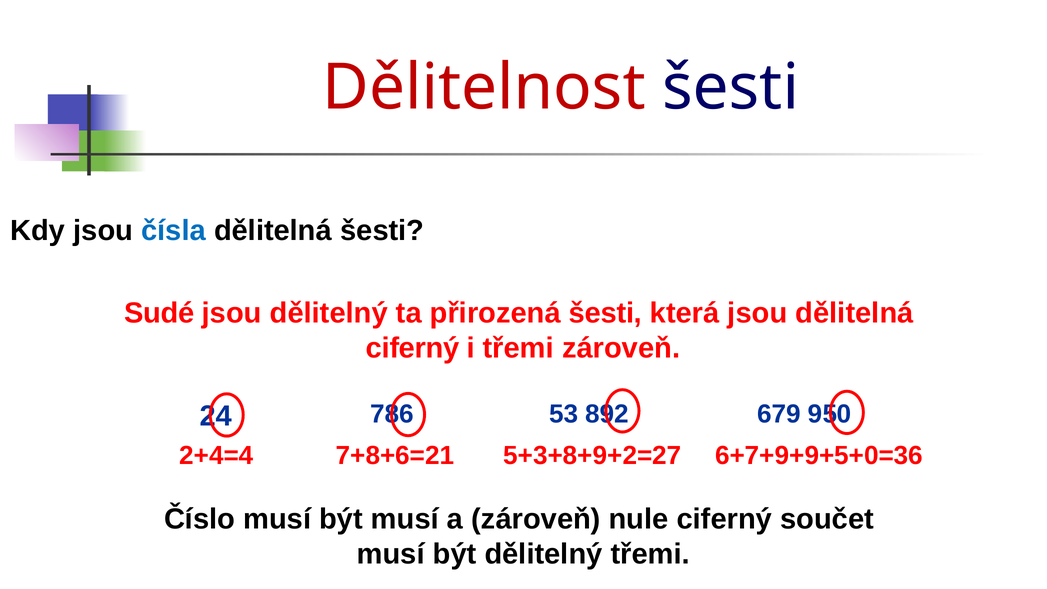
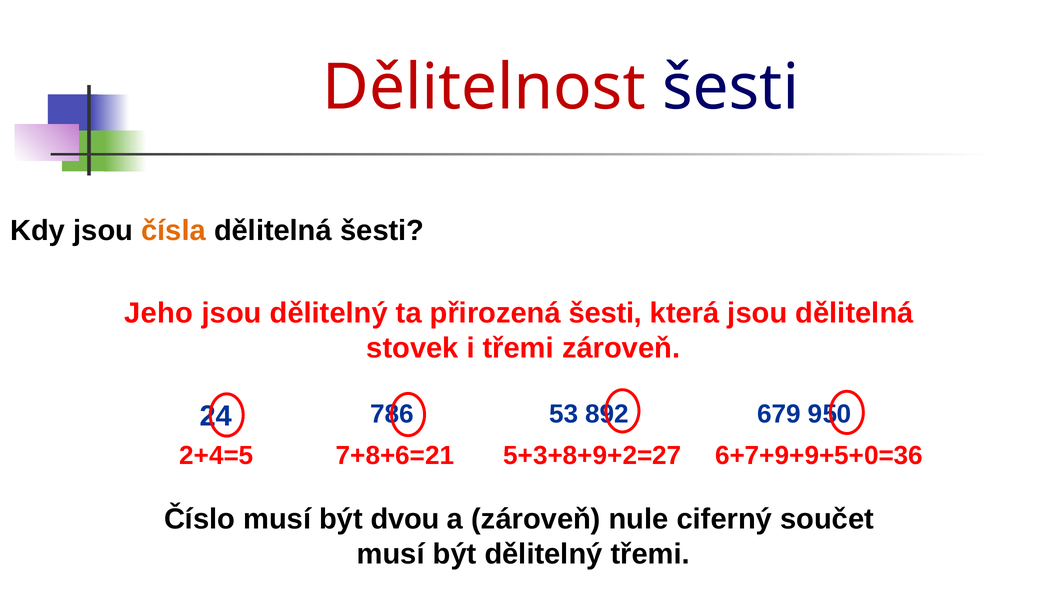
čísla colour: blue -> orange (174, 231)
Sudé: Sudé -> Jeho (159, 313)
ciferný: ciferný -> stovek (413, 348)
2+4=4: 2+4=4 -> 2+4=5 (216, 455)
být musí: musí -> dvou (405, 519)
